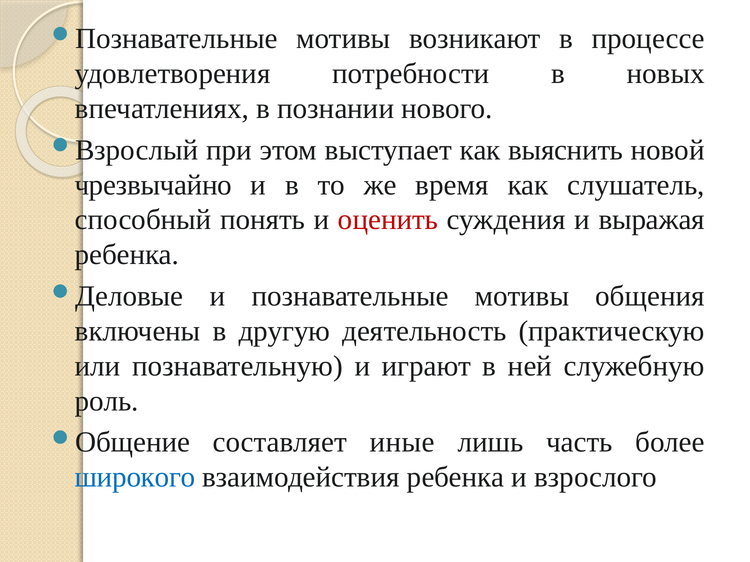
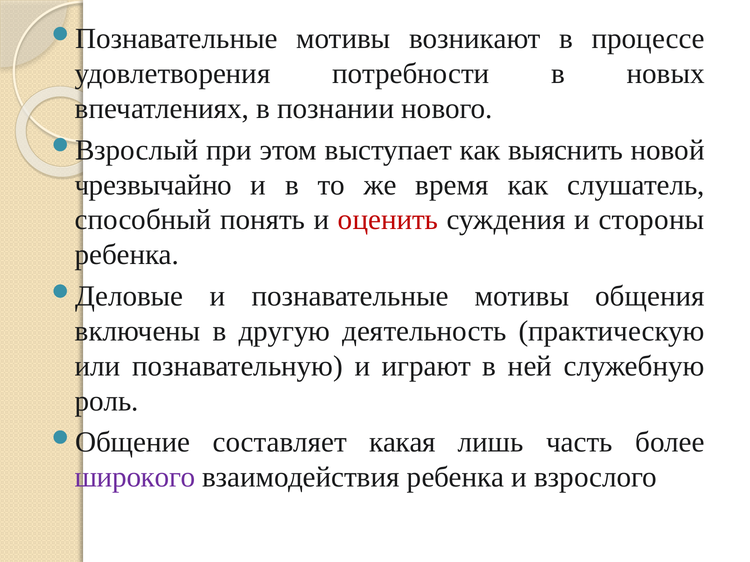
выражая: выражая -> стороны (652, 220)
иные: иные -> какая (402, 443)
широкого colour: blue -> purple (135, 478)
